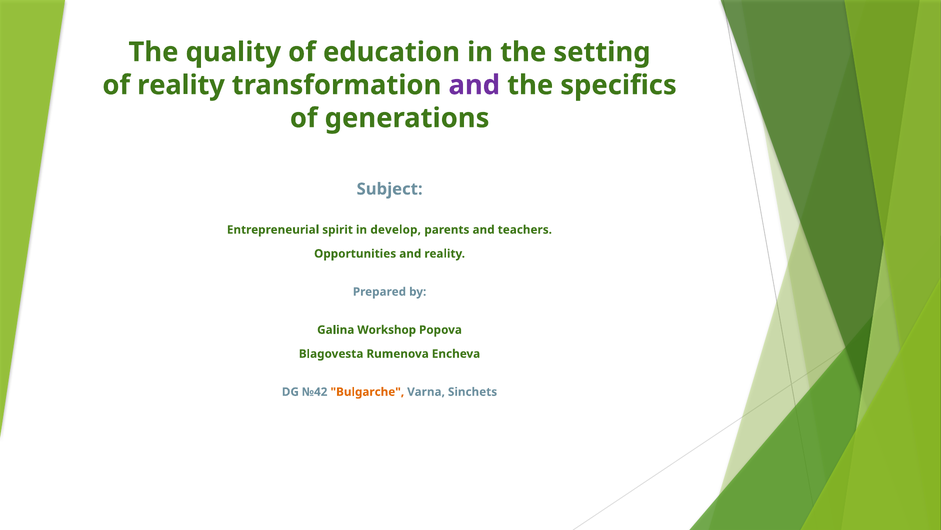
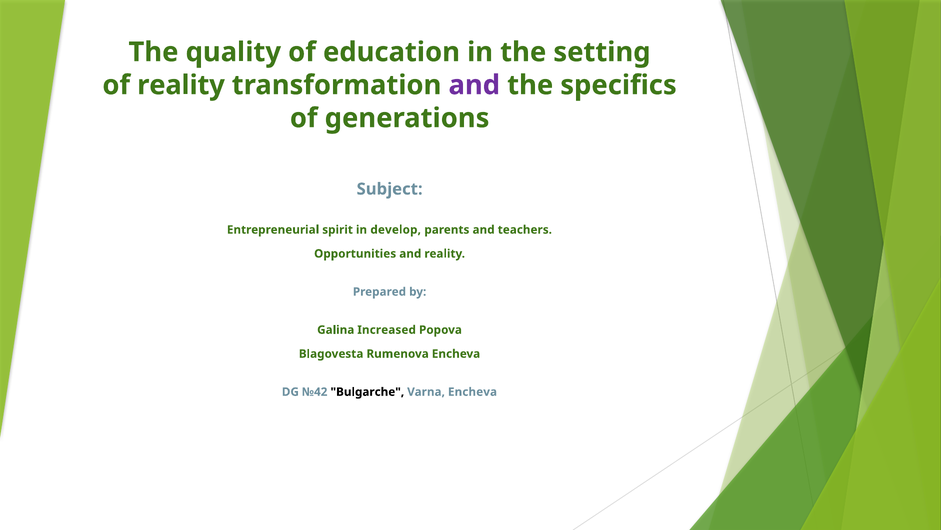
Workshop: Workshop -> Increased (387, 329)
Bulgarche colour: orange -> black (367, 391)
Varna Sinchets: Sinchets -> Encheva (472, 391)
